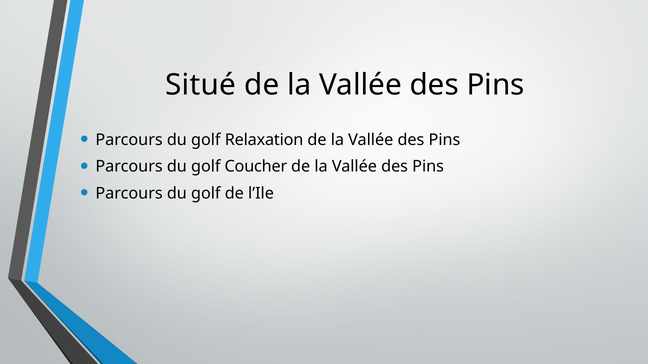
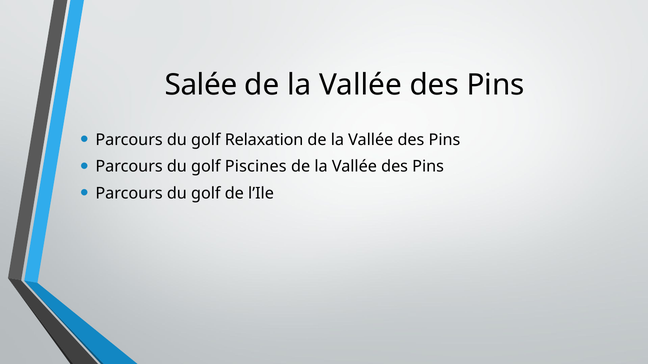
Situé: Situé -> Salée (201, 85)
Coucher: Coucher -> Piscines (256, 167)
